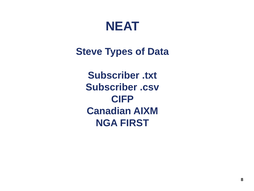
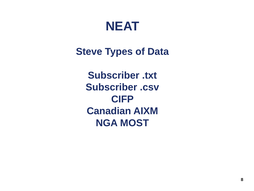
FIRST: FIRST -> MOST (134, 123)
